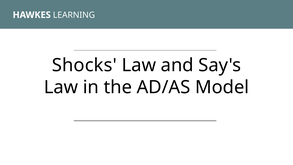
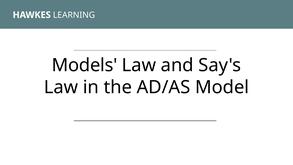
Shocks: Shocks -> Models (85, 65)
